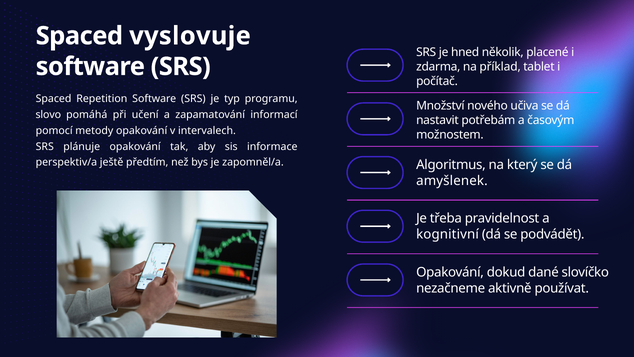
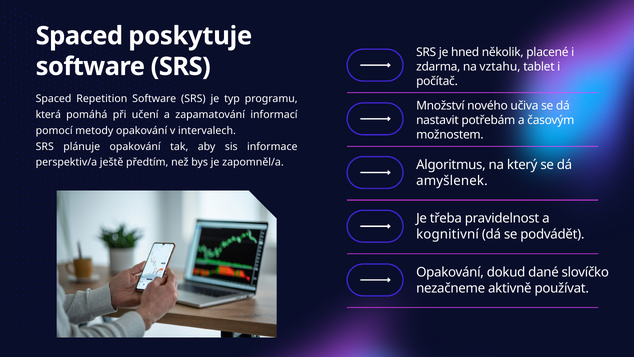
vyslovuje: vyslovuje -> poskytuje (190, 36)
příklad: příklad -> vztahu (500, 67)
slovo: slovo -> která (48, 115)
